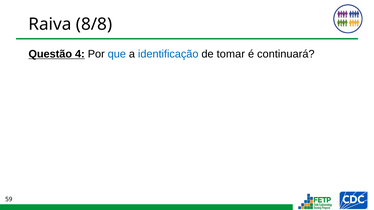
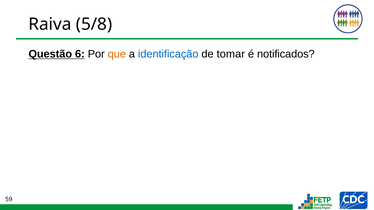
8/8: 8/8 -> 5/8 (94, 24)
4: 4 -> 6 (80, 54)
que colour: blue -> orange (117, 54)
continuará: continuará -> notificados (286, 54)
